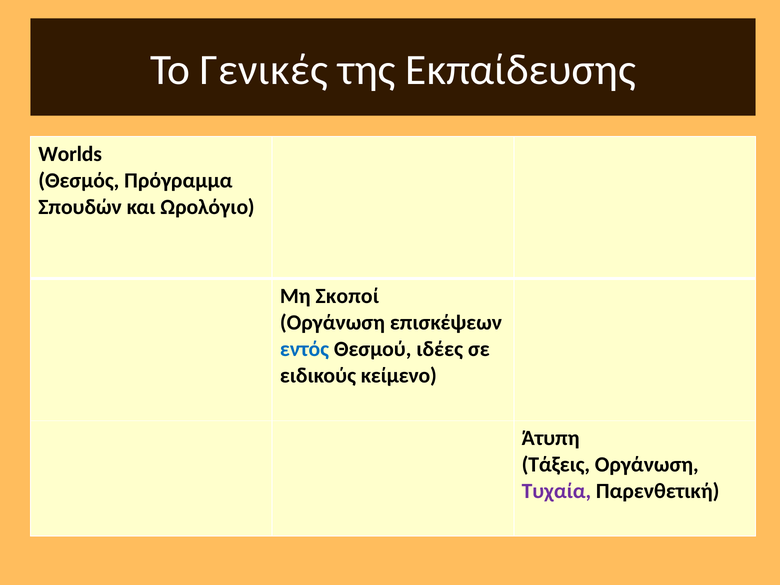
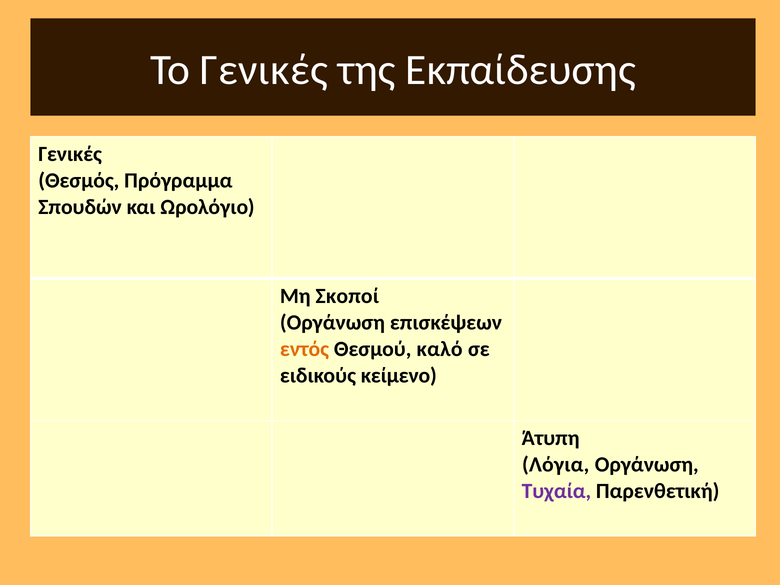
Worlds: Worlds -> Γενικές (70, 154)
εντός colour: blue -> orange (305, 349)
ιδέες: ιδέες -> καλό (440, 349)
Τάξεις: Τάξεις -> Λόγια (556, 465)
